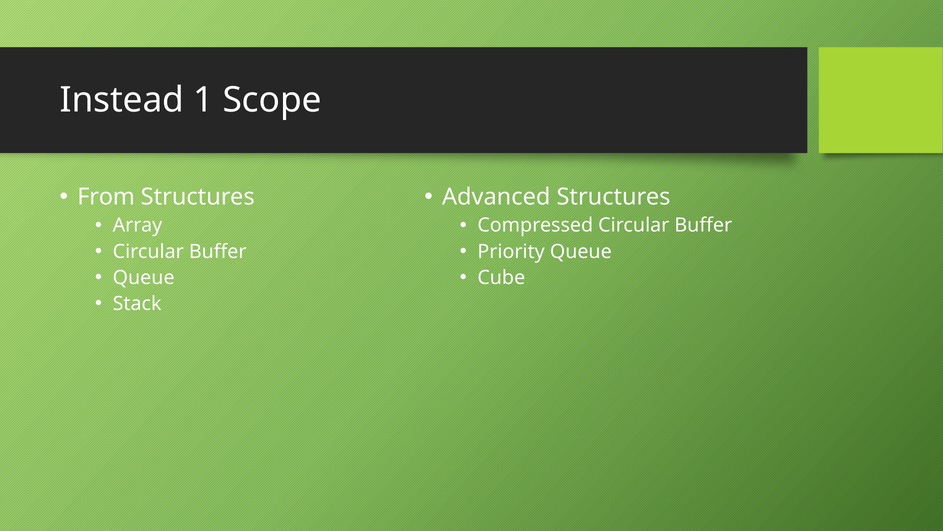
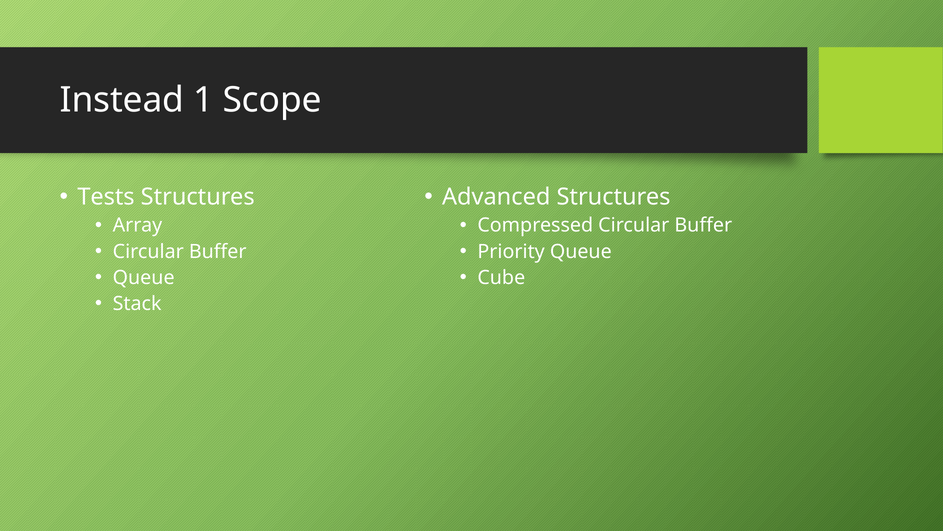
From: From -> Tests (106, 197)
